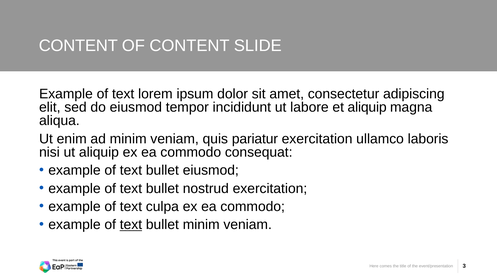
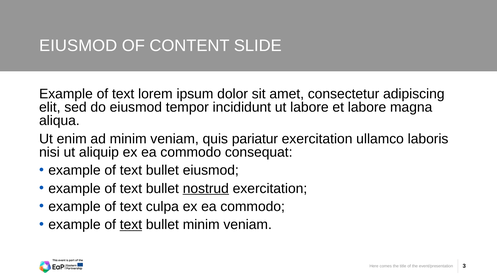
CONTENT: CONTENT -> EIUSMOD (78, 46)
et aliquip: aliquip -> labore (367, 107)
nostrud underline: none -> present (206, 188)
